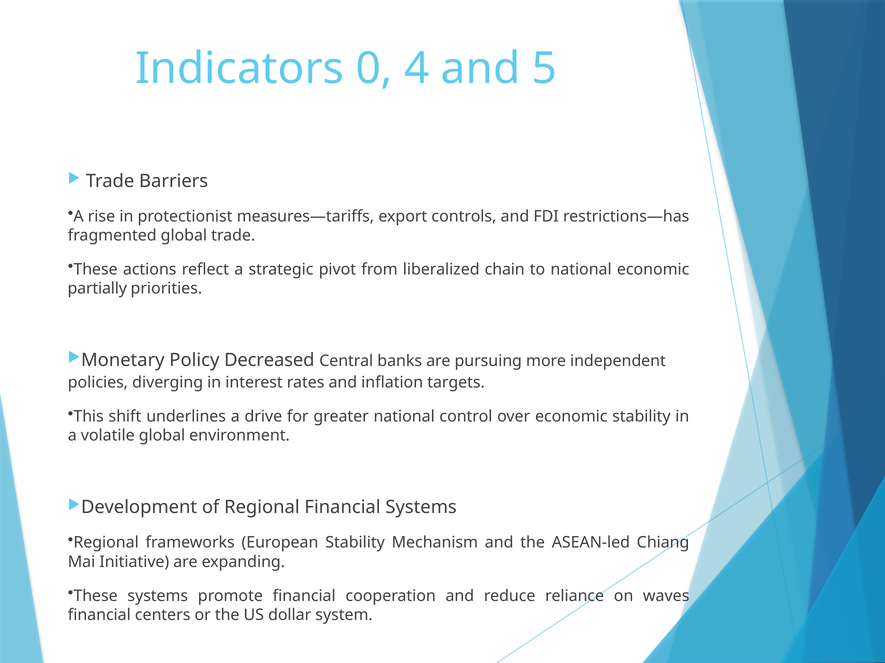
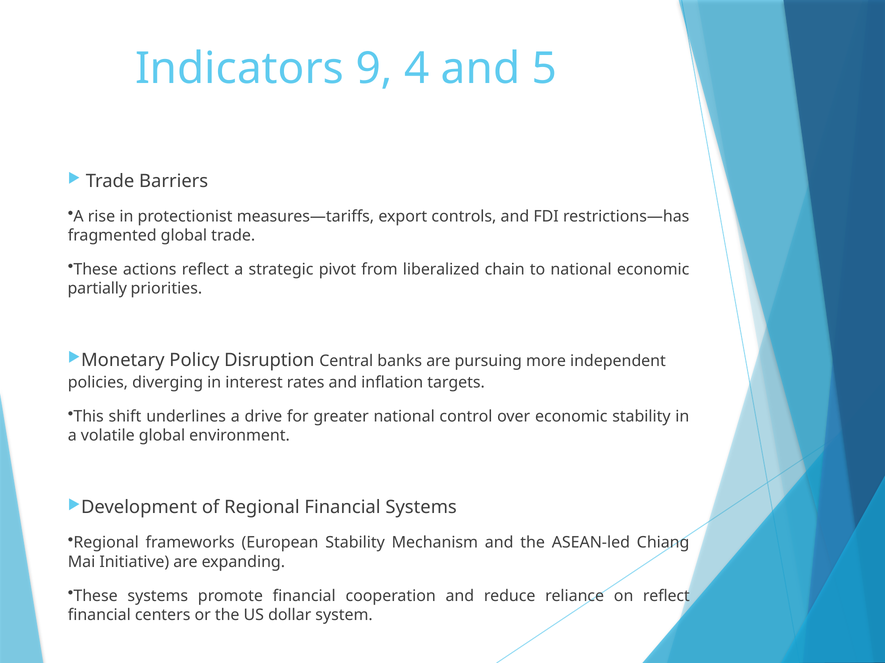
0: 0 -> 9 (374, 68)
Decreased: Decreased -> Disruption (269, 361)
on waves: waves -> reflect (666, 596)
